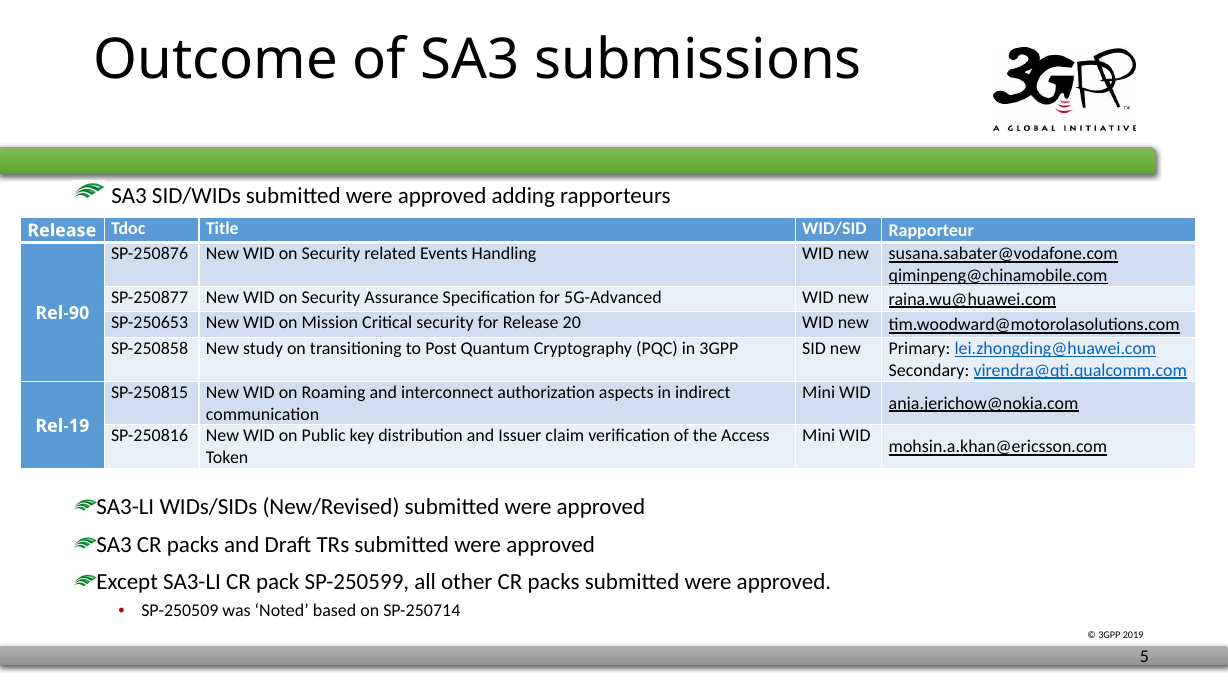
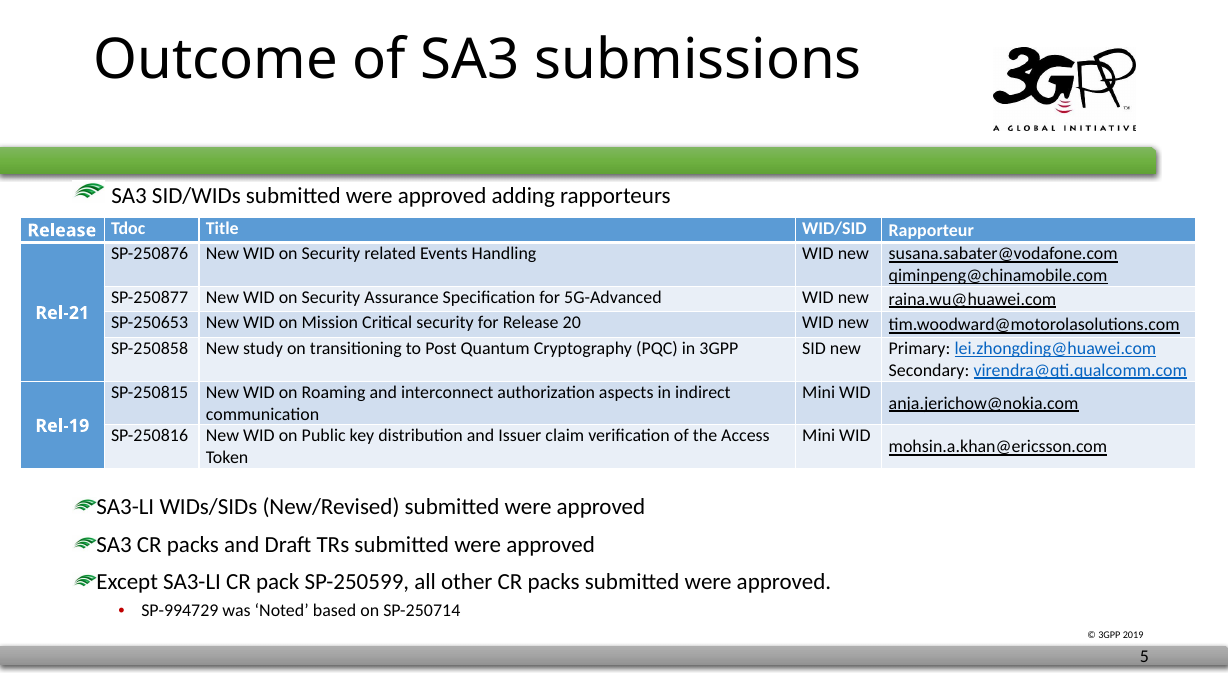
Rel-90: Rel-90 -> Rel-21 (62, 313)
SP-250509: SP-250509 -> SP-994729 (180, 611)
